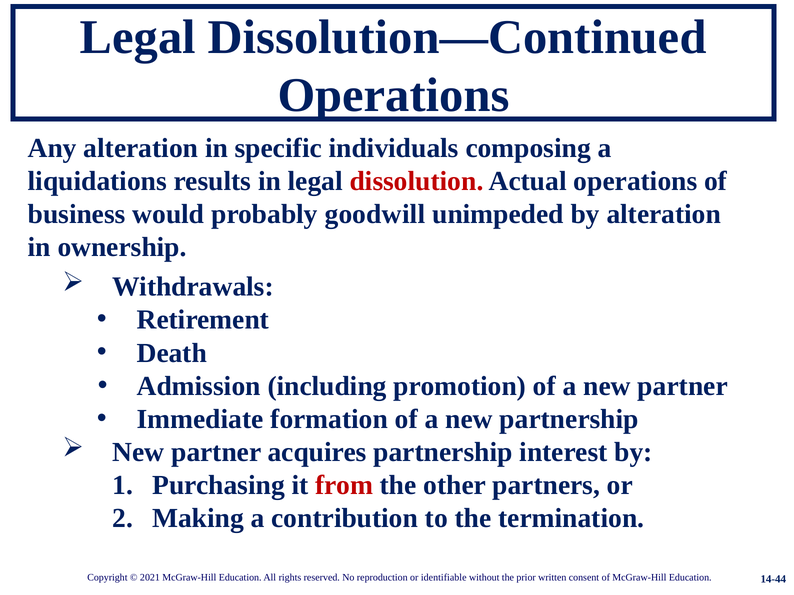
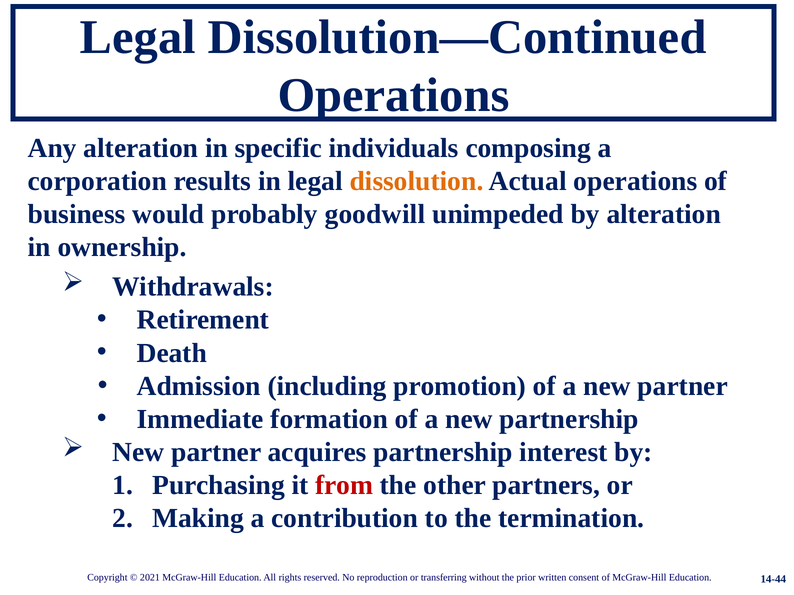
liquidations: liquidations -> corporation (97, 181)
dissolution colour: red -> orange (417, 181)
identifiable: identifiable -> transferring (444, 578)
